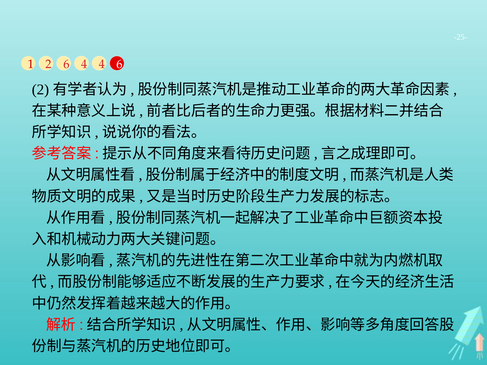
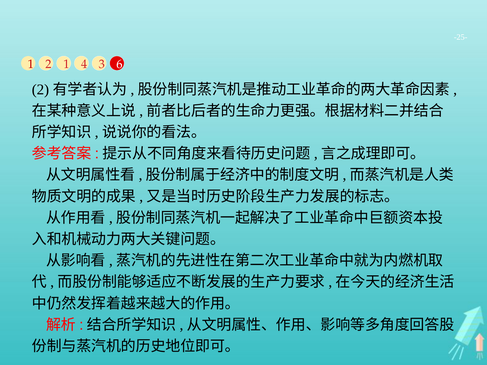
2 6: 6 -> 1 (66, 64)
4 4: 4 -> 3 (102, 64)
